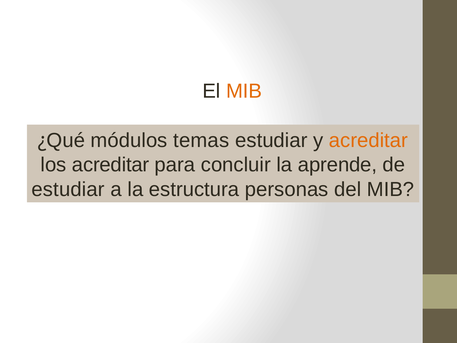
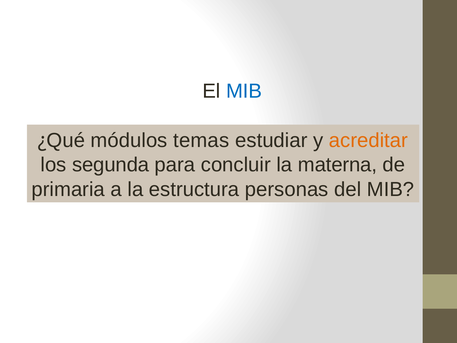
MIB colour: orange -> blue (244, 91)
los acreditar: acreditar -> segunda (111, 165)
aprende: aprende -> materna (338, 165)
estudiar: estudiar -> primaria (68, 189)
